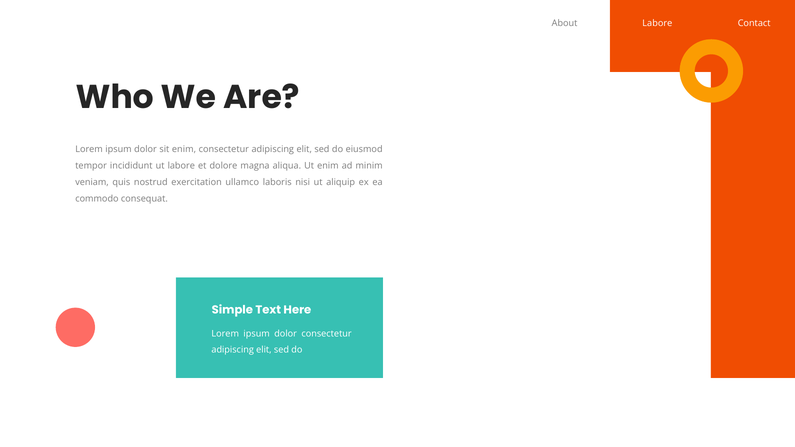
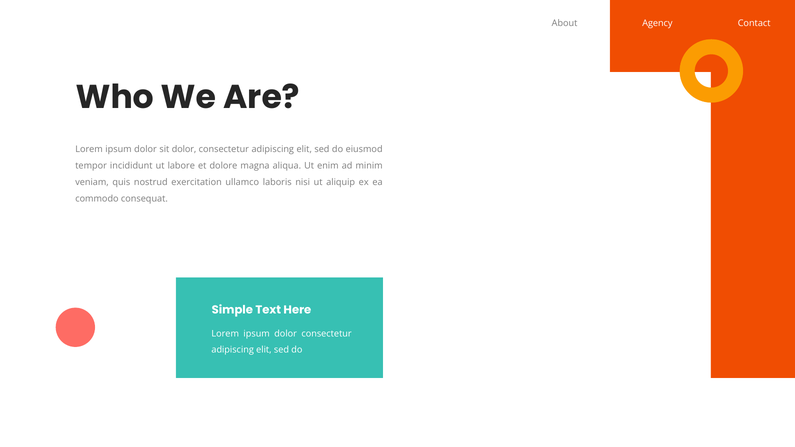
About Labore: Labore -> Agency (657, 23)
sit enim: enim -> dolor (184, 150)
